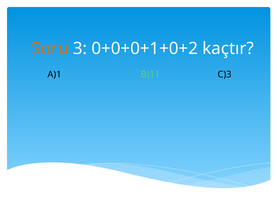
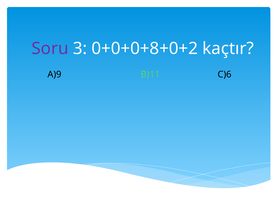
Soru colour: orange -> purple (50, 48)
0+0+0+1+0+2: 0+0+0+1+0+2 -> 0+0+0+8+0+2 (145, 48)
A)1: A)1 -> A)9 (54, 74)
C)3: C)3 -> C)6 (225, 74)
